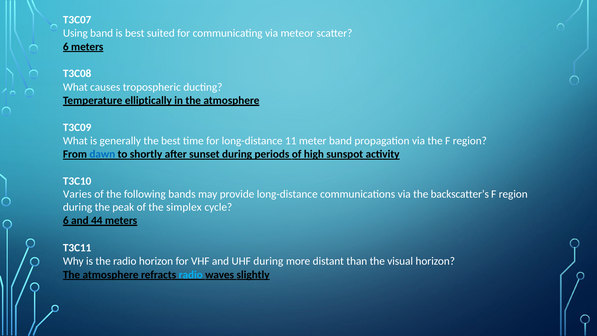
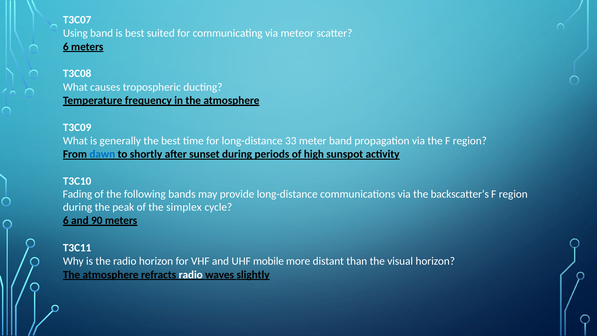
elliptically: elliptically -> frequency (148, 100)
11: 11 -> 33 (291, 141)
Varies: Varies -> Fading (77, 194)
44: 44 -> 90 (97, 220)
UHF during: during -> mobile (268, 261)
radio colour: light blue -> white (191, 275)
